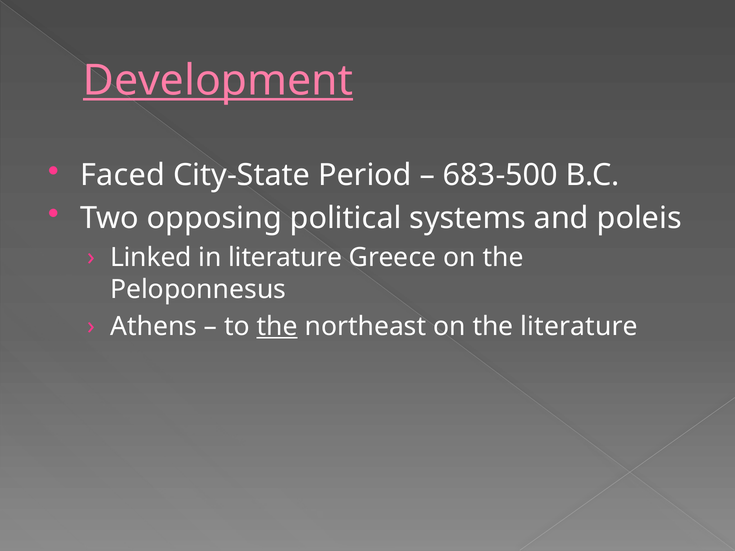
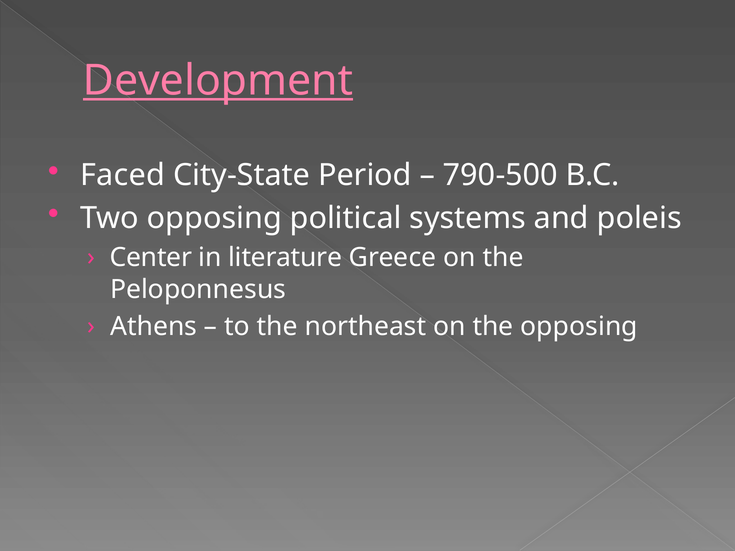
683-500: 683-500 -> 790-500 (500, 175)
Linked: Linked -> Center (151, 258)
the underline: present -> none (277, 327)
the literature: literature -> opposing (579, 327)
